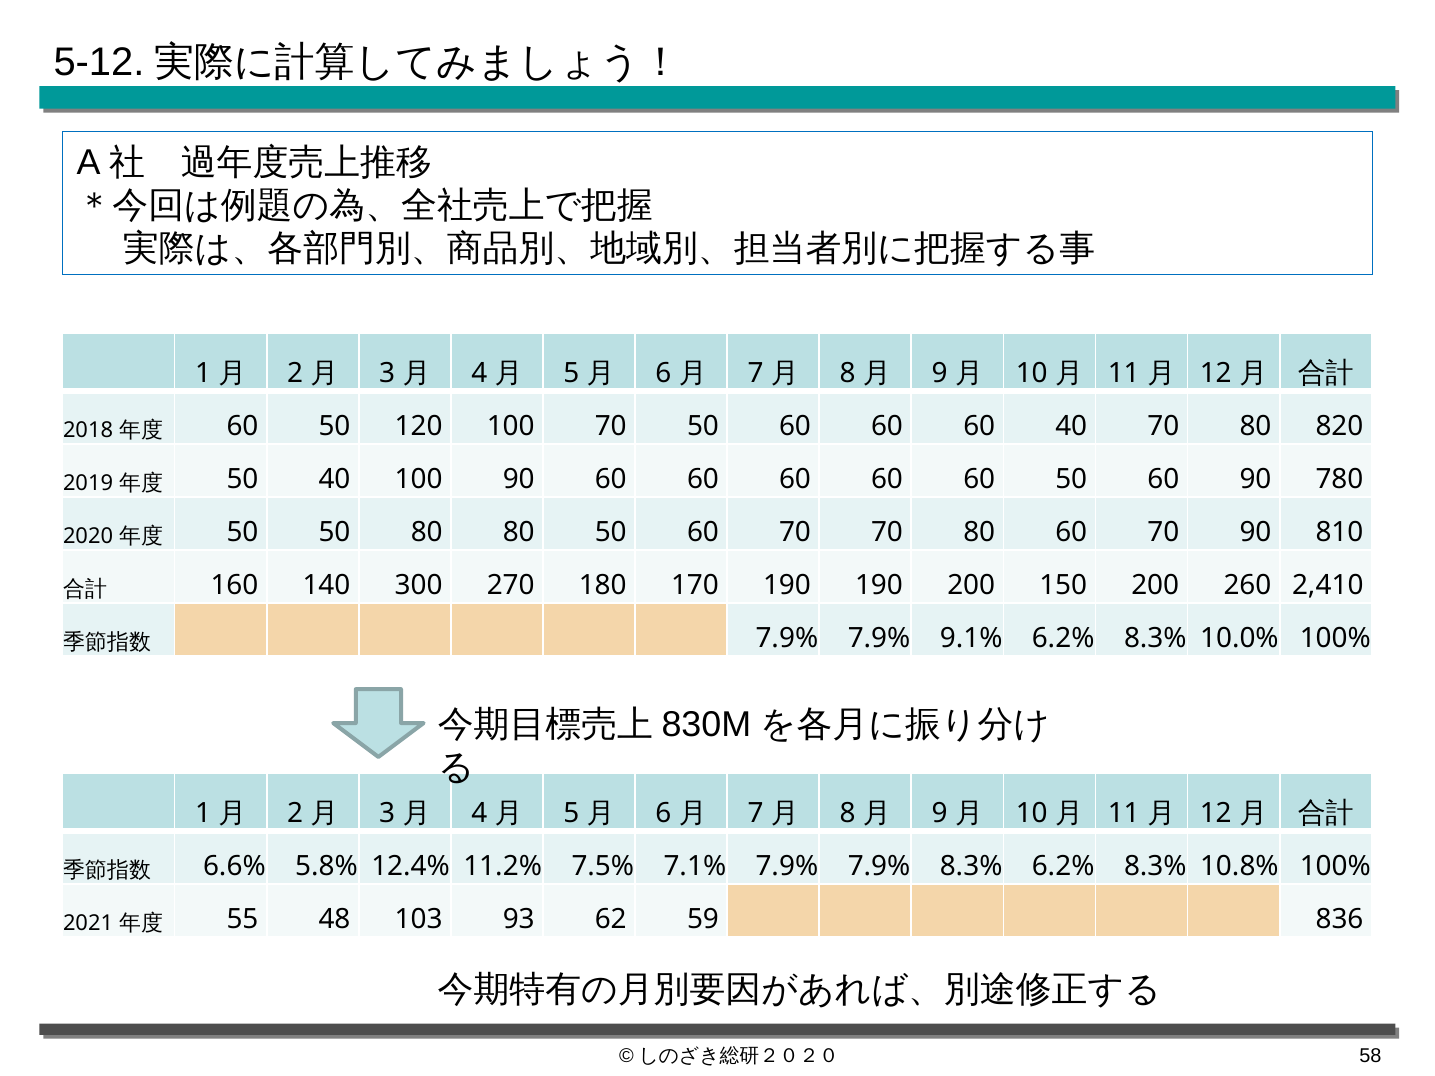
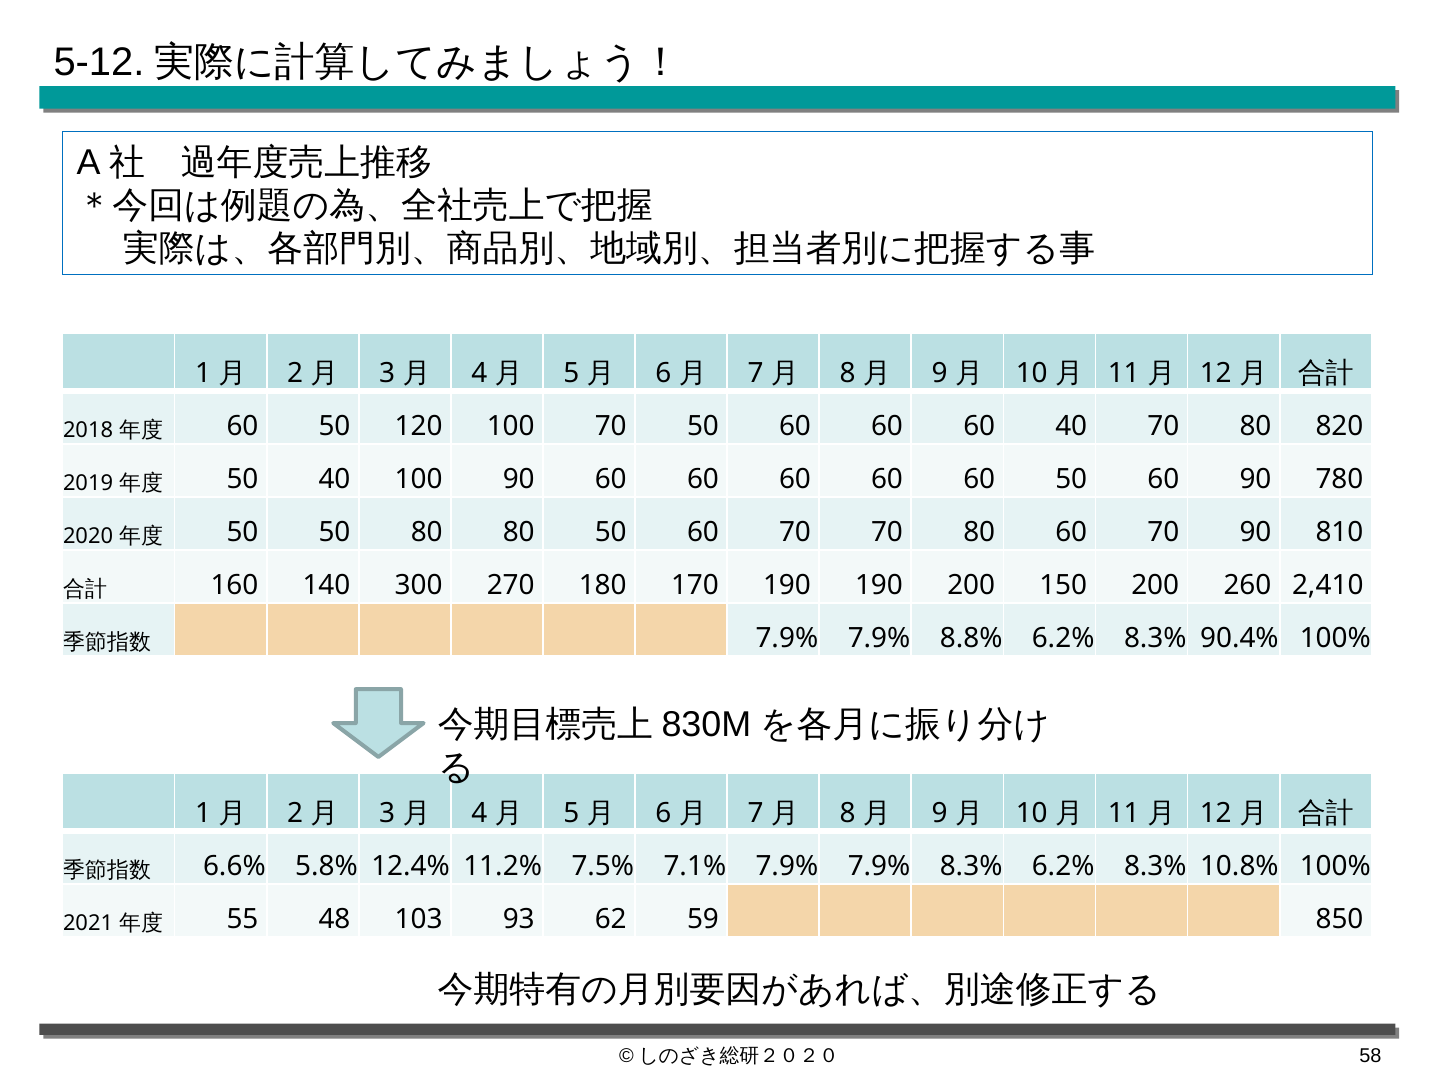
9.1%: 9.1% -> 8.8% (971, 638)
10.0%: 10.0% -> 90.4% (1239, 638)
836: 836 -> 850 (1340, 920)
